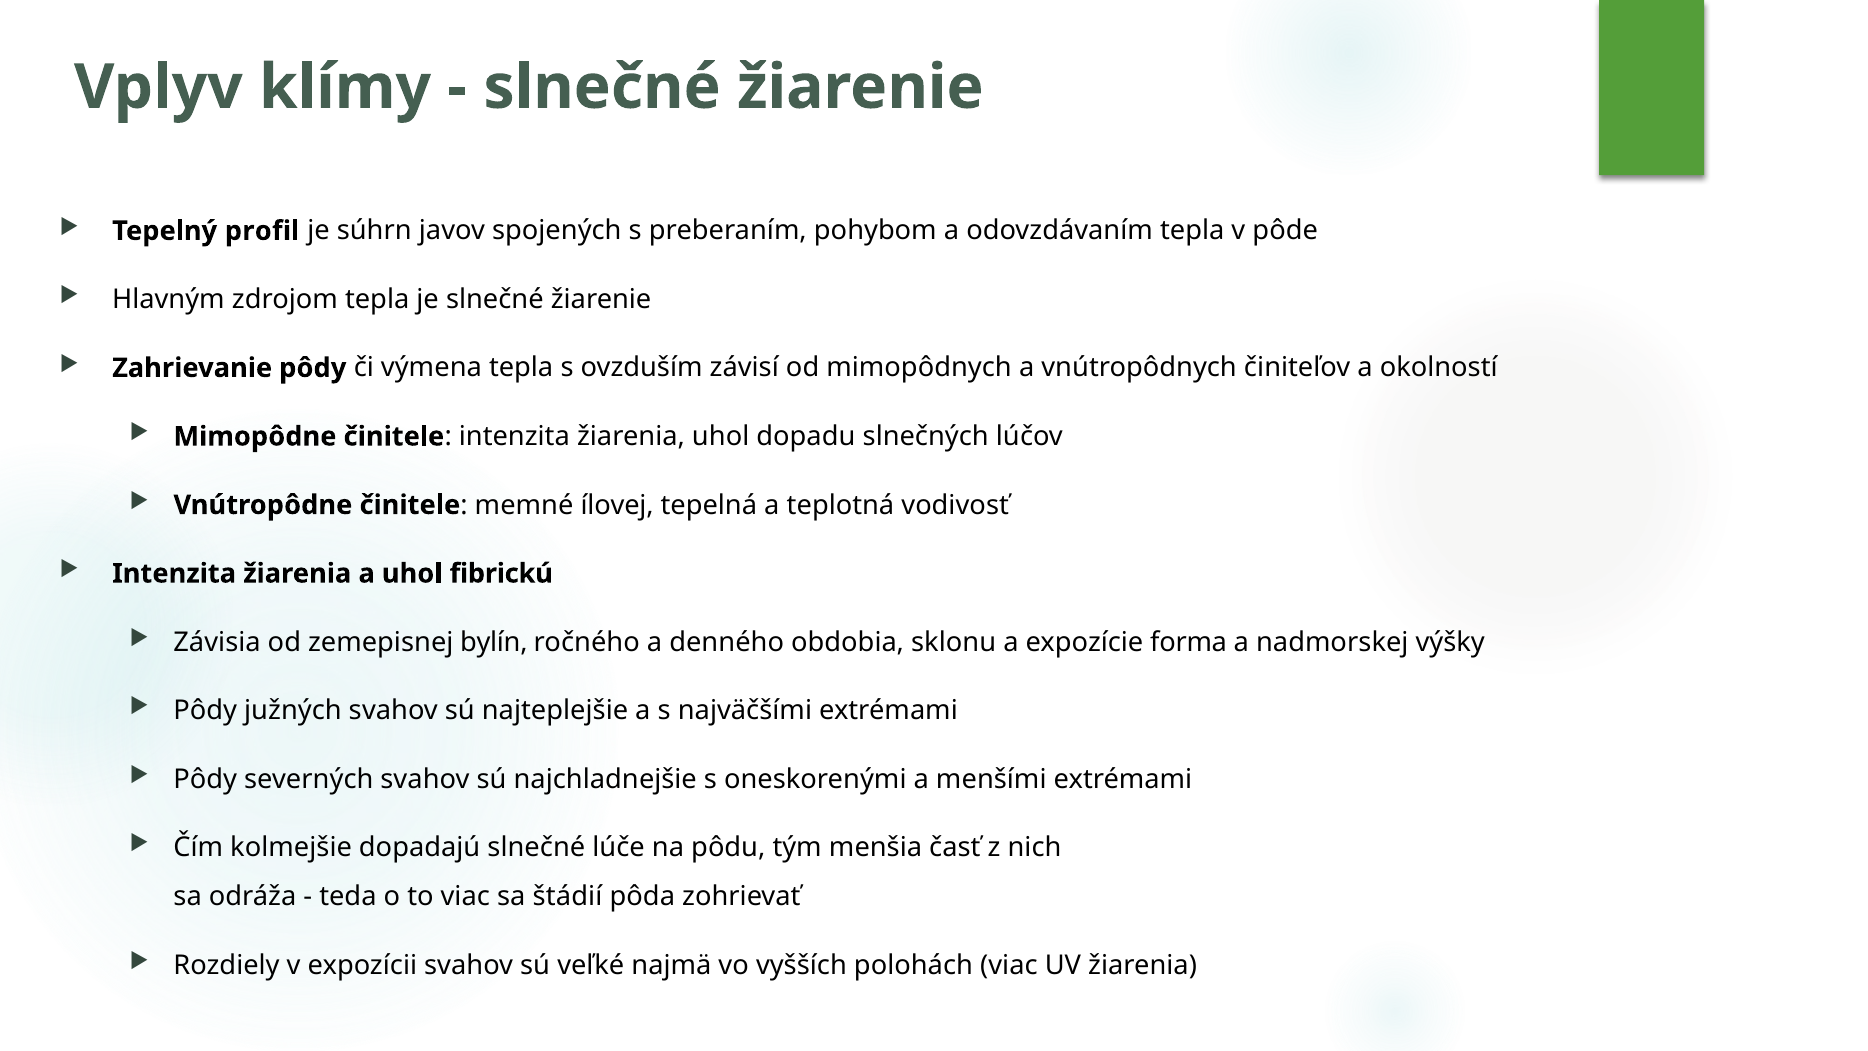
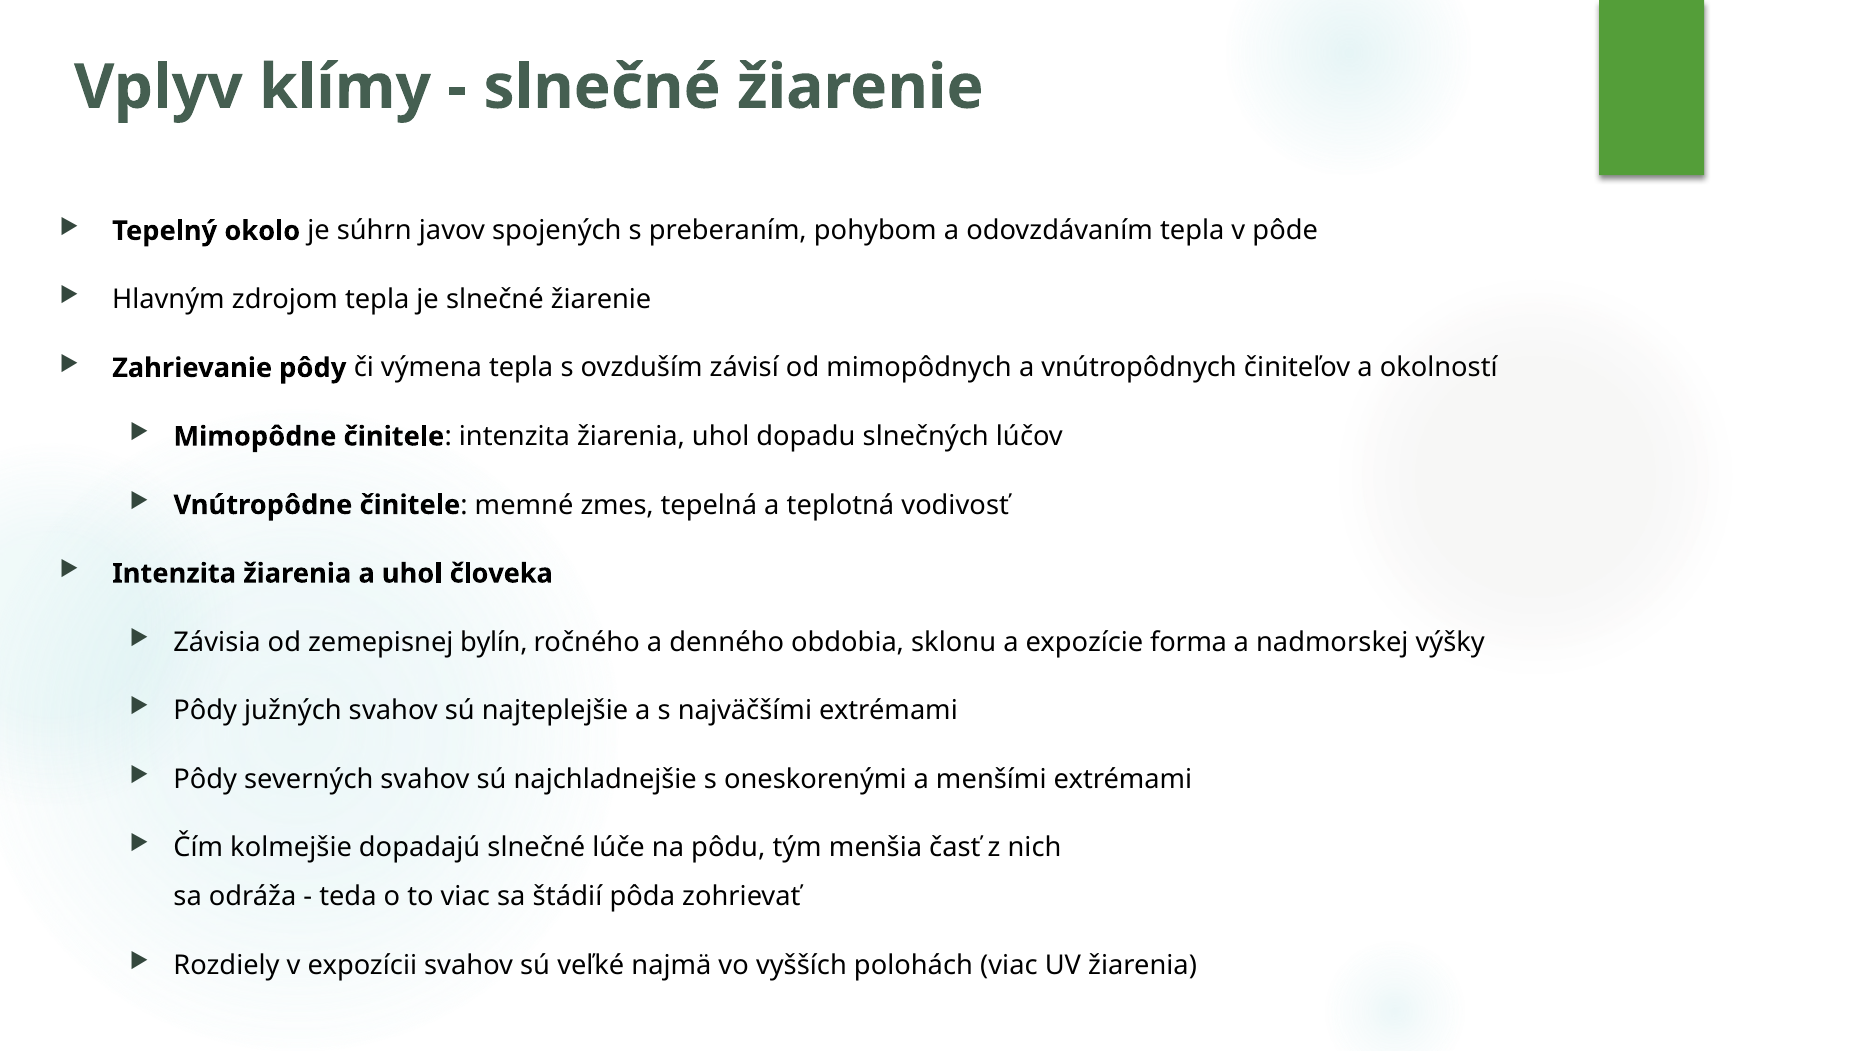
profil: profil -> okolo (262, 231)
ílovej: ílovej -> zmes (617, 505)
fibrickú: fibrickú -> človeka (501, 573)
